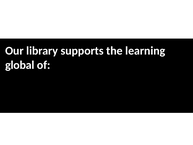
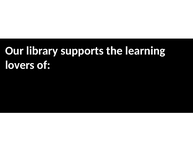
global: global -> lovers (20, 65)
